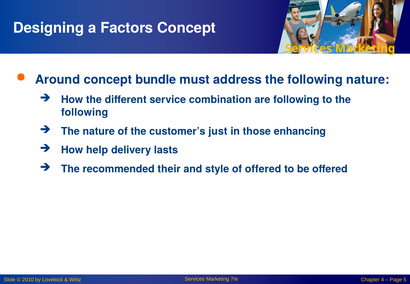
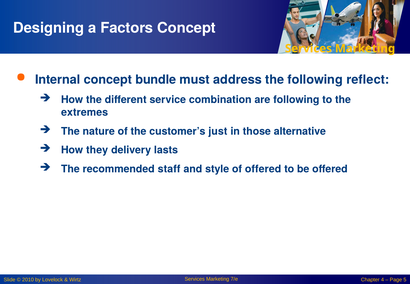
Around: Around -> Internal (58, 80)
following nature: nature -> reflect (368, 80)
following: following -> extremes (85, 112)
enhancing: enhancing -> alternative (300, 131)
help: help -> they (97, 150)
their: their -> staff (169, 169)
